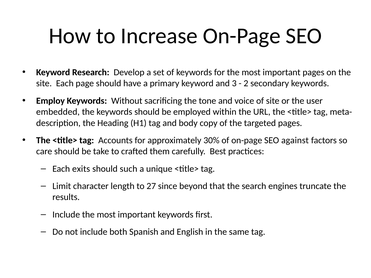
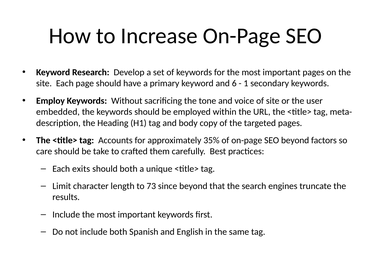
3: 3 -> 6 (234, 84)
2: 2 -> 1 (246, 84)
30%: 30% -> 35% (211, 140)
SEO against: against -> beyond (295, 140)
should such: such -> both (129, 169)
27: 27 -> 73 (151, 186)
